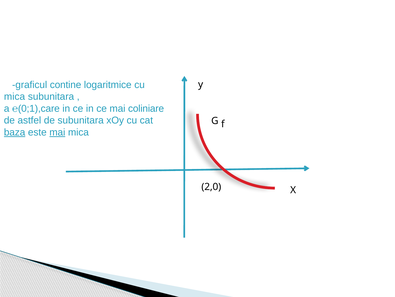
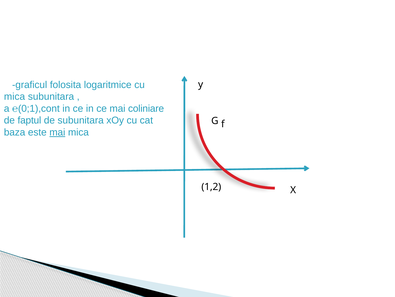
contine: contine -> folosita (66, 85)
℮(0;1),care: ℮(0;1),care -> ℮(0;1),cont (36, 108)
astfel: astfel -> faptul (29, 120)
baza underline: present -> none (15, 132)
2,0: 2,0 -> 1,2 (211, 186)
